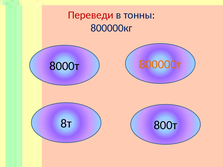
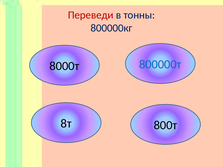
800000т colour: orange -> blue (160, 64)
